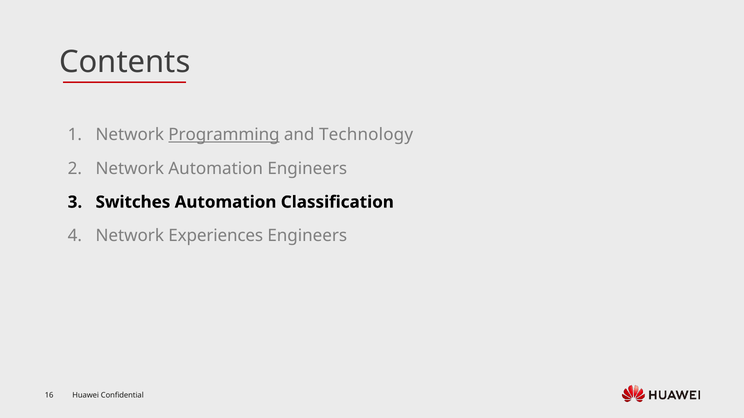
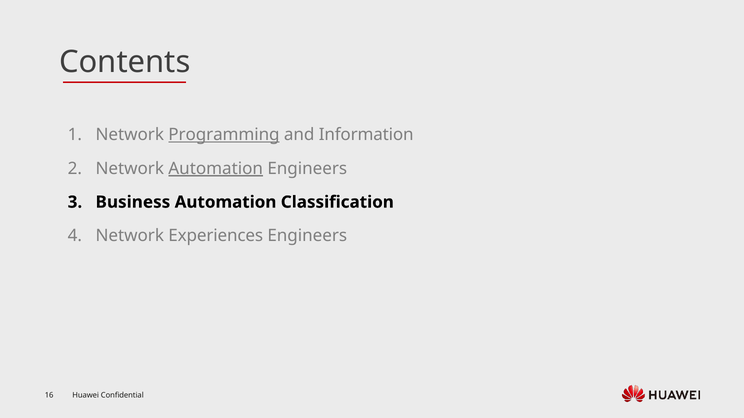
Technology: Technology -> Information (366, 135)
Automation underline: none -> present (216, 169)
Switches: Switches -> Business (133, 202)
